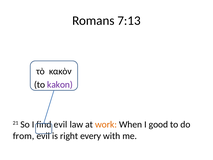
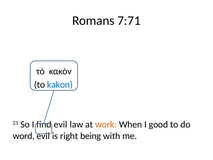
7:13: 7:13 -> 7:71 (129, 21)
kakon colour: purple -> blue (60, 84)
from: from -> word (24, 136)
every: every -> being (91, 136)
